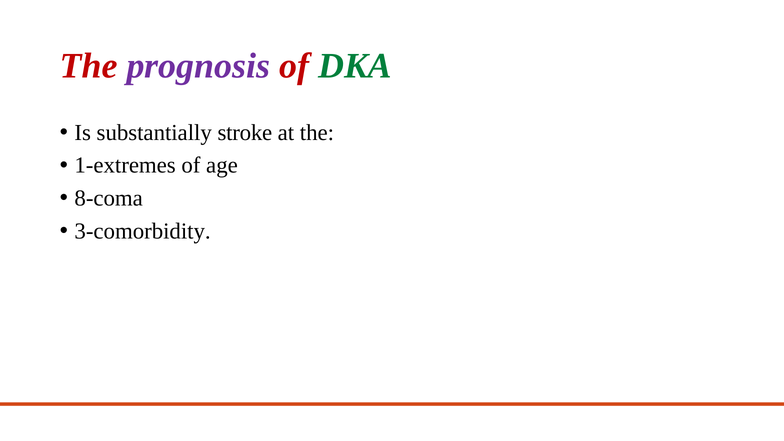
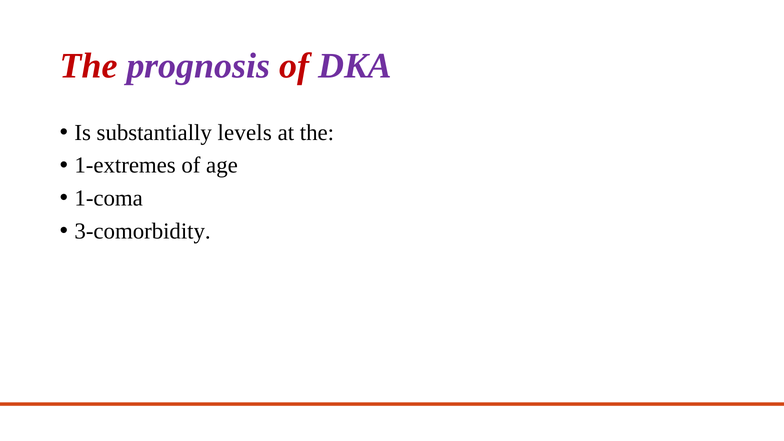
DKA colour: green -> purple (355, 66)
stroke: stroke -> levels (245, 133)
8-coma: 8-coma -> 1-coma (109, 198)
